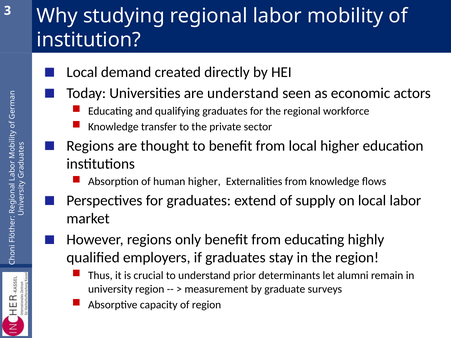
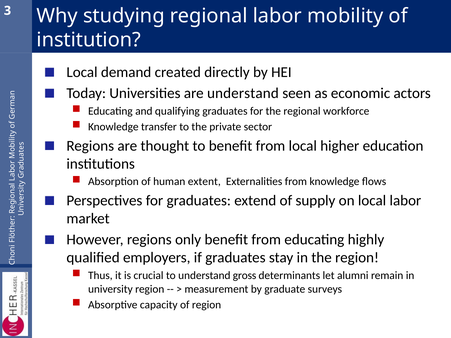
human higher: higher -> extent (204, 182)
prior: prior -> gross (245, 276)
